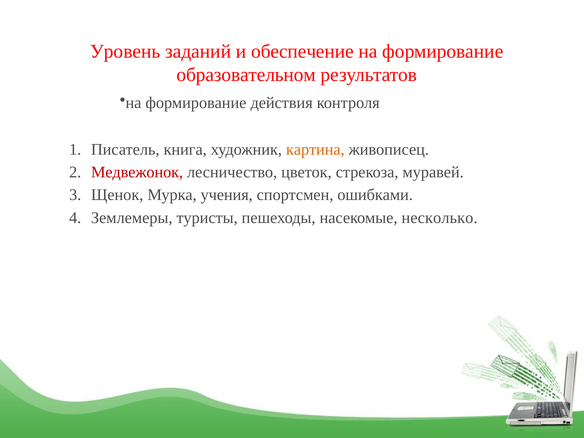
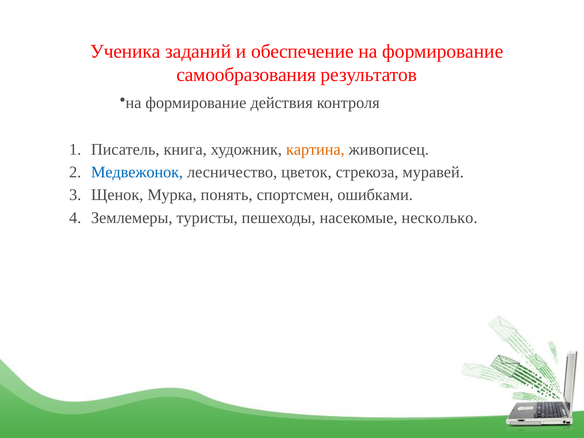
Уровень: Уровень -> Ученика (125, 51)
образовательном: образовательном -> самообразования (246, 75)
Медвежонок colour: red -> blue (137, 172)
учения: учения -> понять (227, 195)
